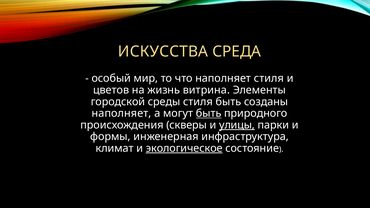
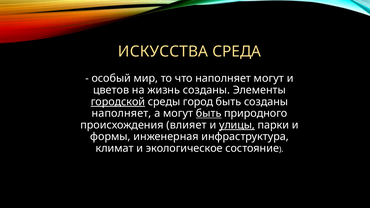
наполняет стиля: стиля -> могут (269, 78)
жизнь витрина: витрина -> созданы (206, 90)
городской underline: none -> present (118, 102)
среды стиля: стиля -> город (198, 102)
скверы: скверы -> влияет (187, 125)
экологическое underline: present -> none (184, 148)
